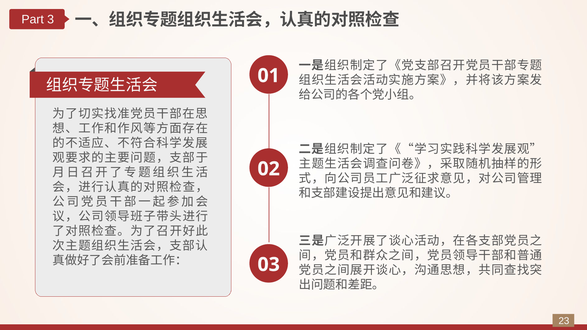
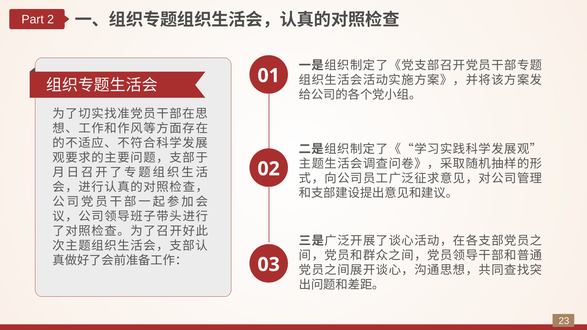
3: 3 -> 2 (51, 19)
